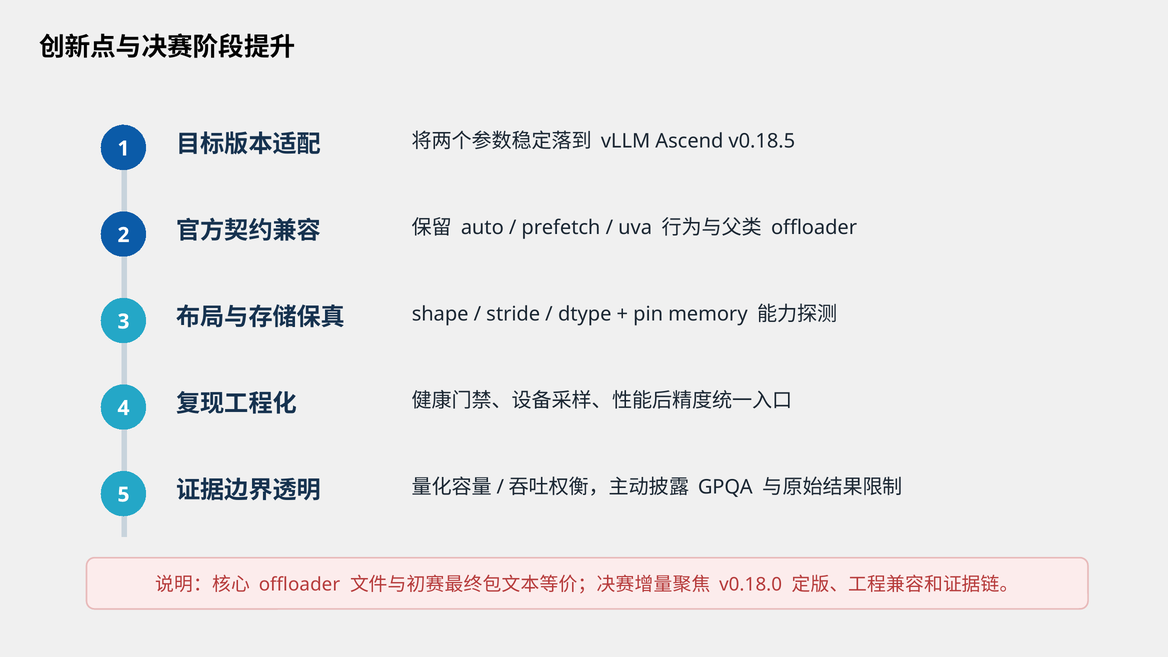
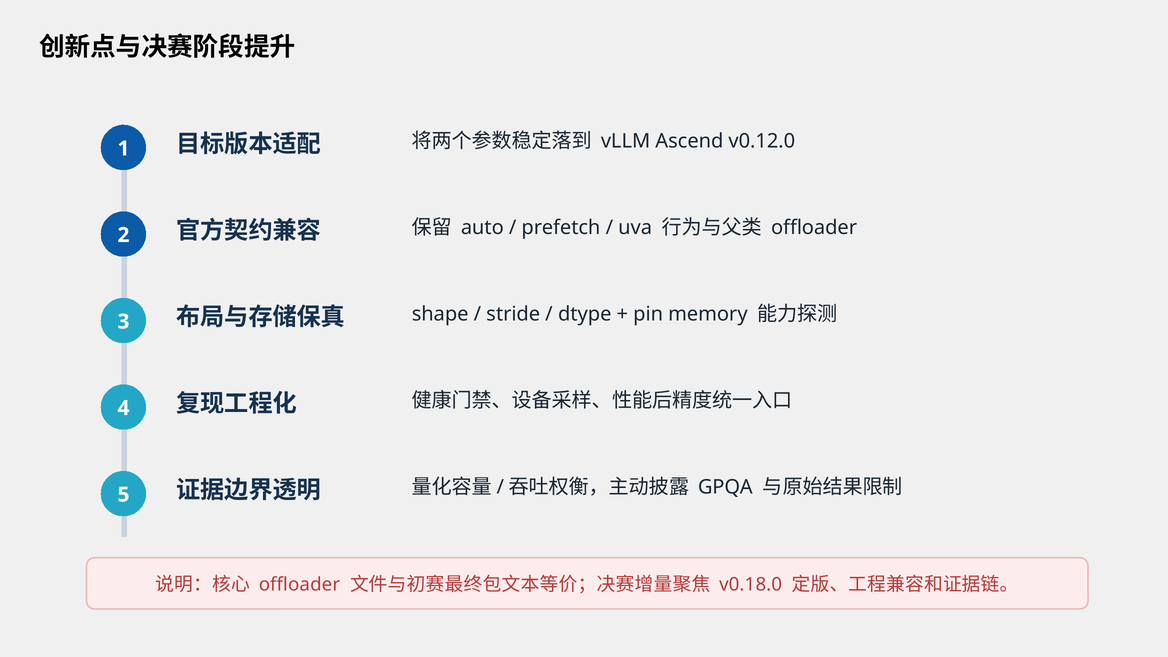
v0.18.5: v0.18.5 -> v0.12.0 (762, 141)
